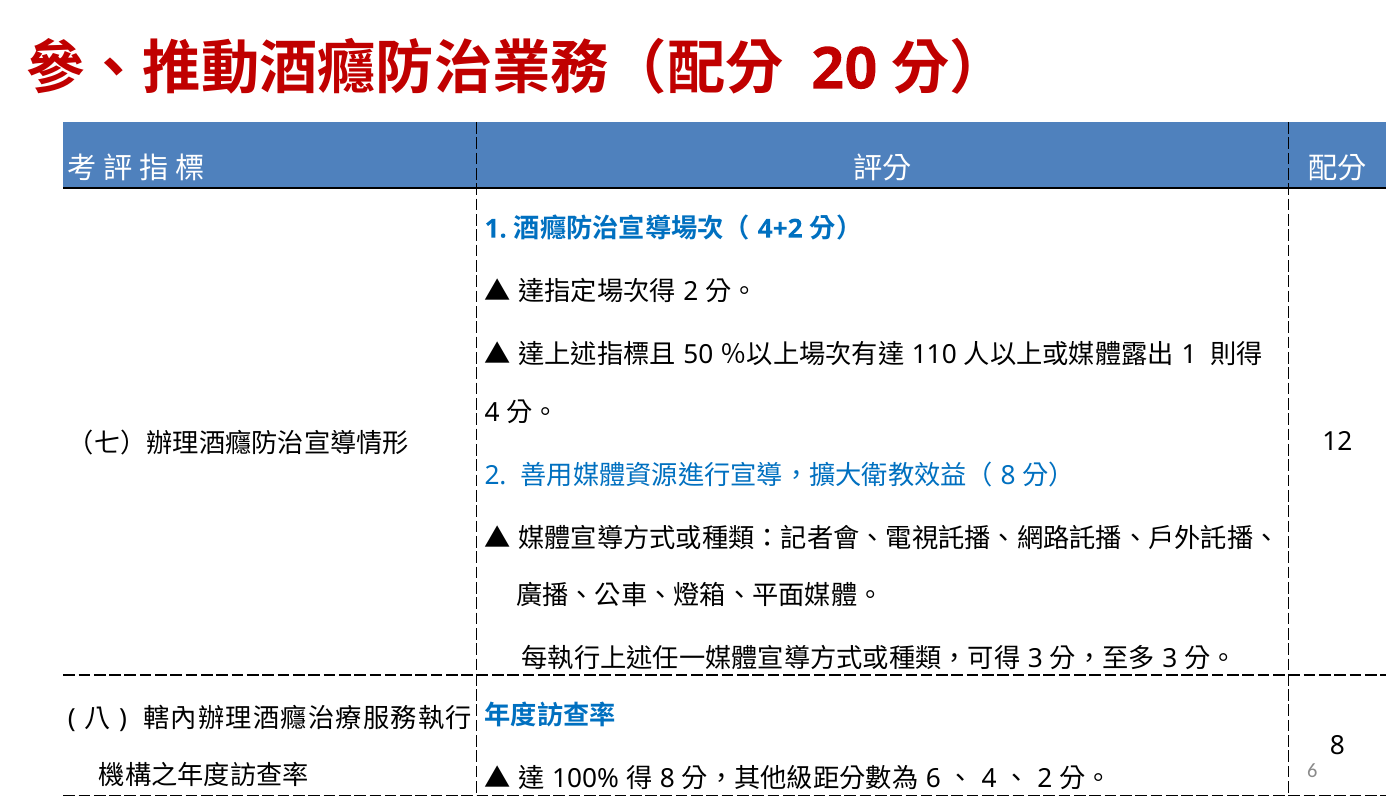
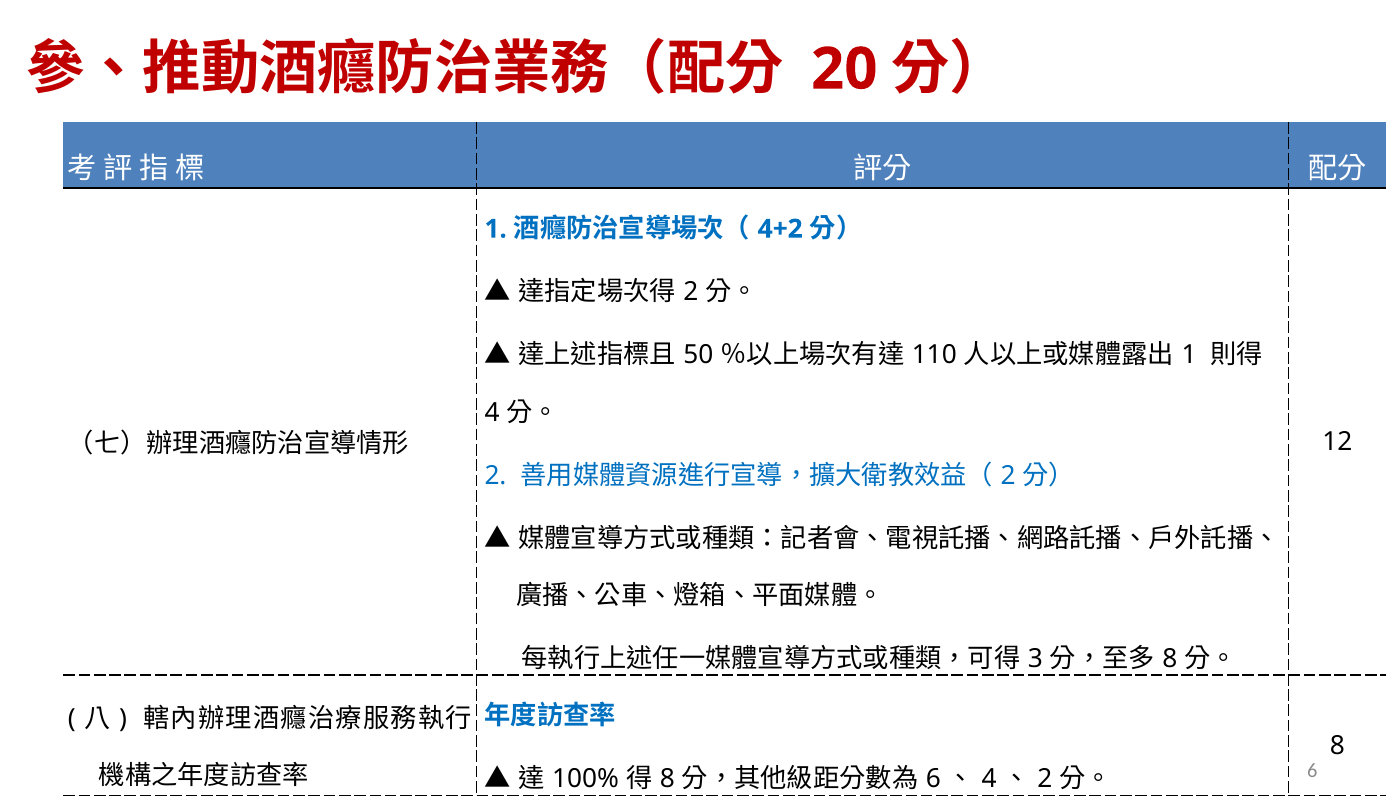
8: 8 -> 2 (1008, 475)
3: 3 -> 8 (1170, 658)
